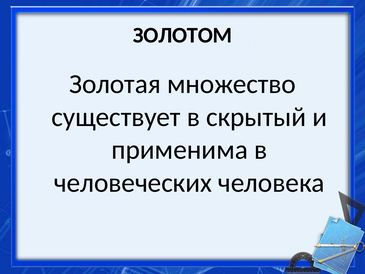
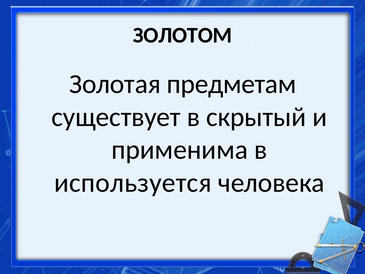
множество: множество -> предметам (232, 84)
человеческих: человеческих -> используется (133, 183)
